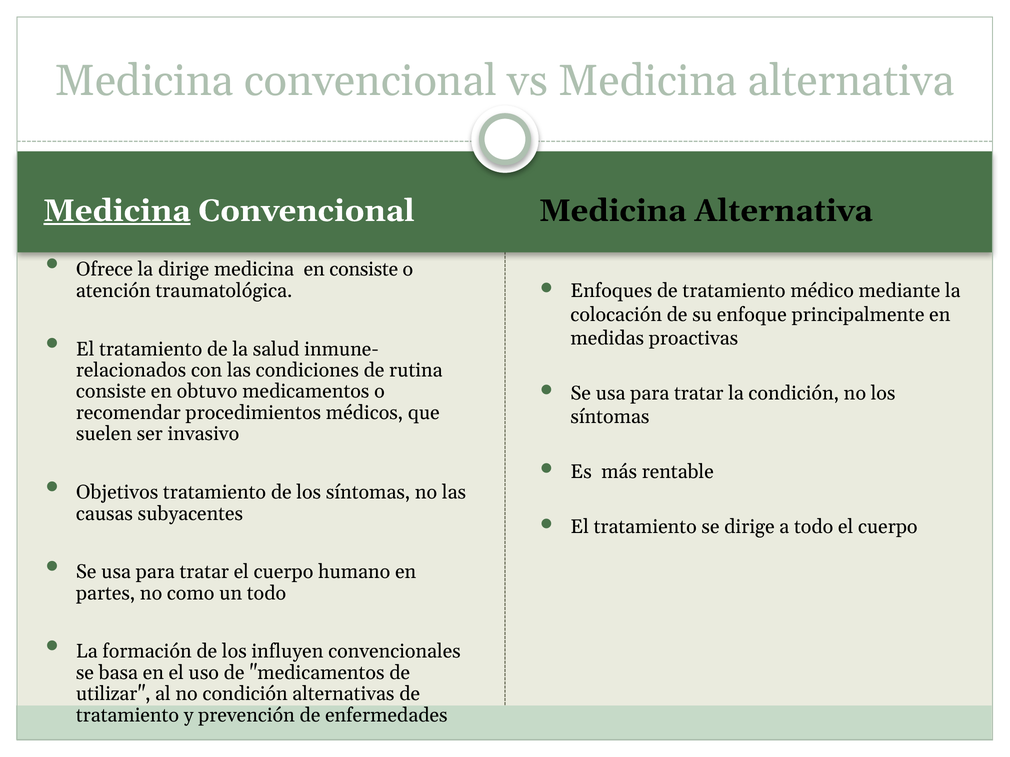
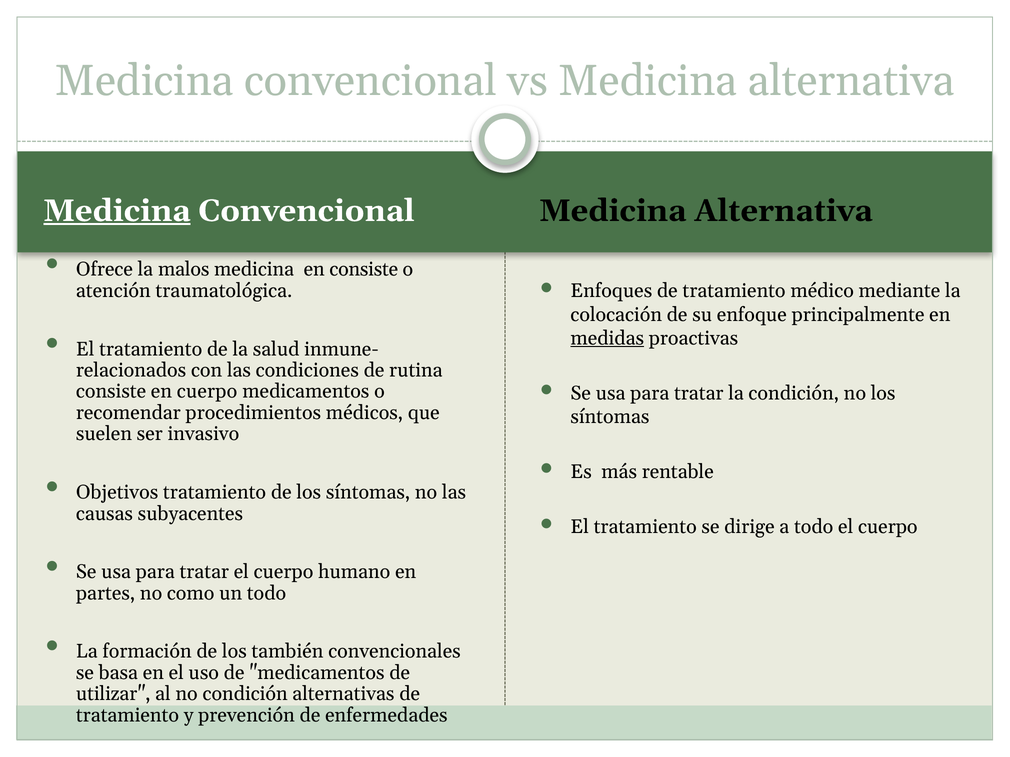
la dirige: dirige -> malos (184, 270)
medidas underline: none -> present (607, 338)
en obtuvo: obtuvo -> cuerpo (207, 392)
influyen: influyen -> también (287, 652)
